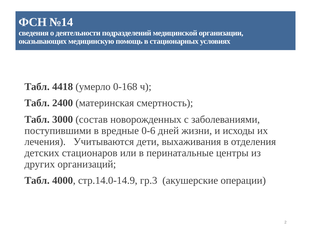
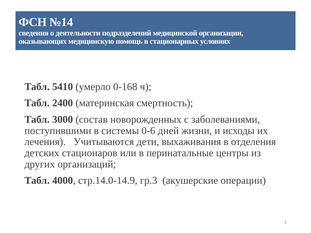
4418: 4418 -> 5410 (63, 87)
вредные: вредные -> системы (120, 131)
